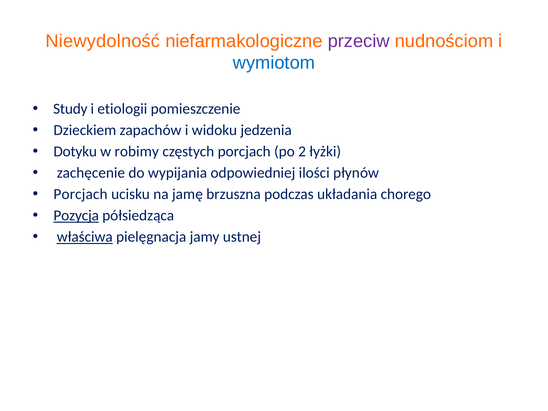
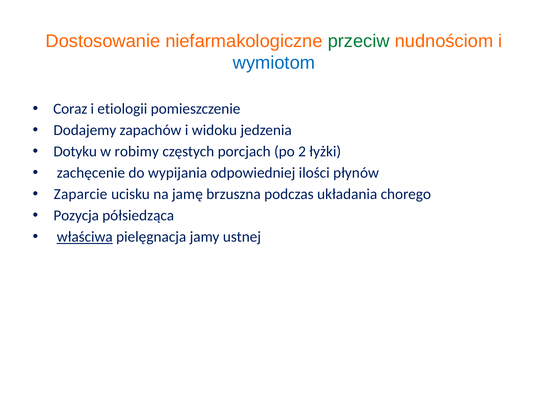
Niewydolność: Niewydolność -> Dostosowanie (103, 41)
przeciw colour: purple -> green (359, 41)
Study: Study -> Coraz (70, 109)
Dzieckiem: Dzieckiem -> Dodajemy (85, 130)
Porcjach: Porcjach -> Zaparcie (81, 194)
Pozycja underline: present -> none (76, 216)
